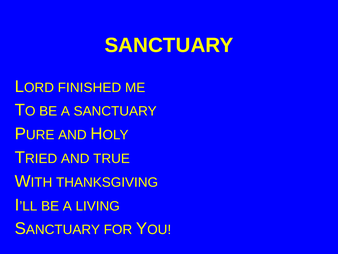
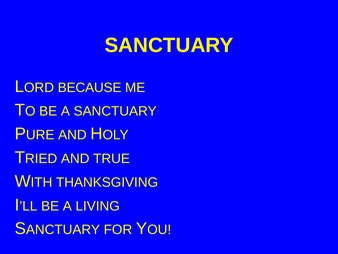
FINISHED: FINISHED -> BECAUSE (90, 87)
